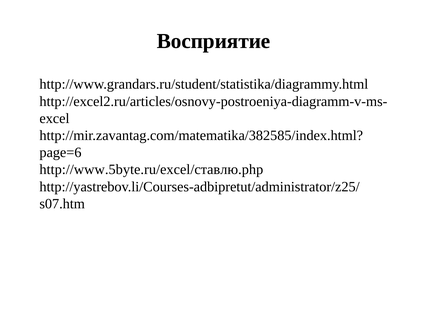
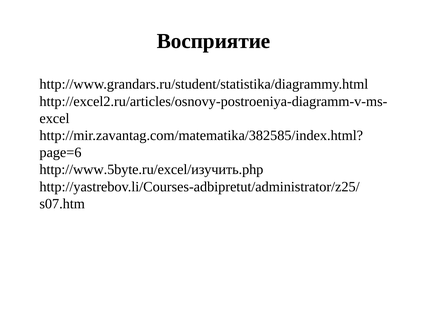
http://www.5byte.ru/excel/ставлю.php: http://www.5byte.ru/excel/ставлю.php -> http://www.5byte.ru/excel/изучить.php (151, 170)
